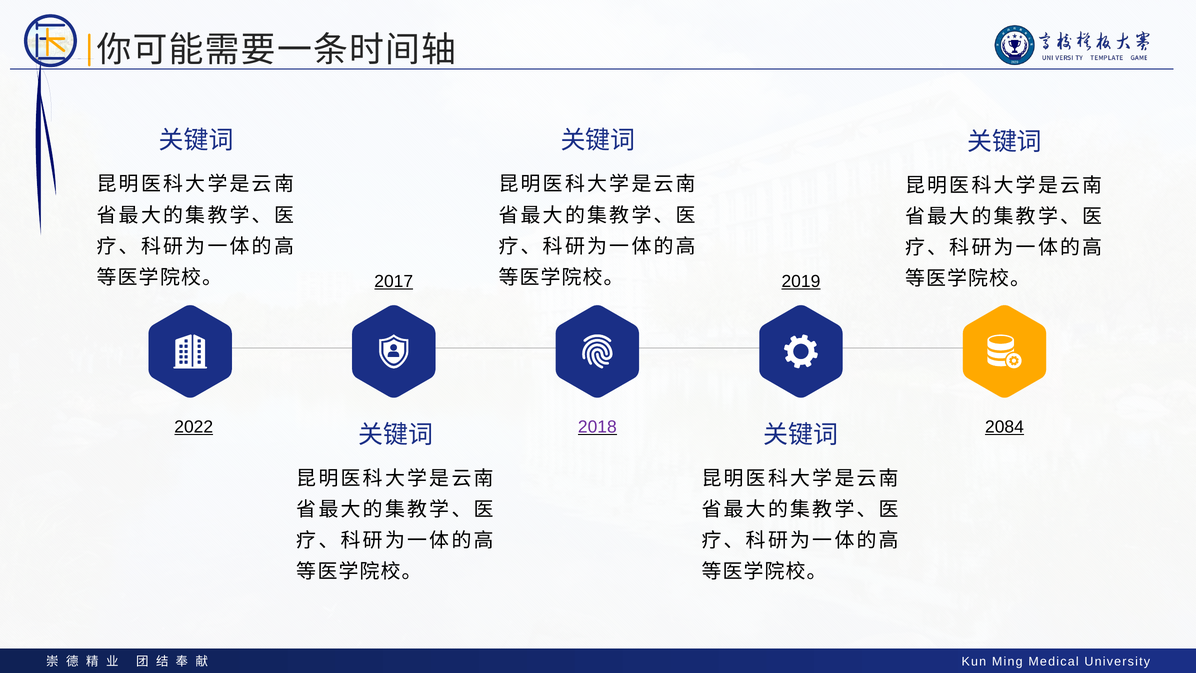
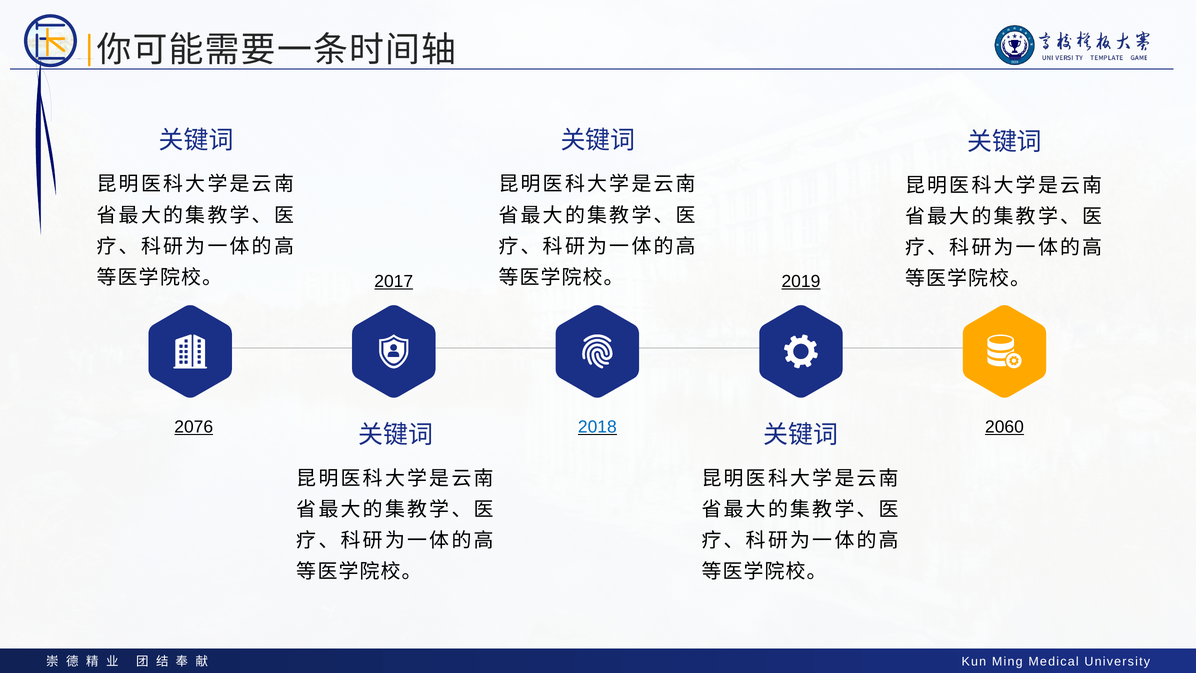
2022: 2022 -> 2076 (194, 427)
2018 colour: purple -> blue (597, 427)
2084: 2084 -> 2060 (1004, 427)
